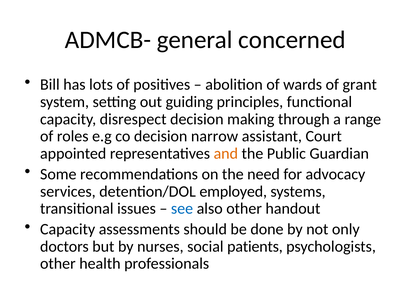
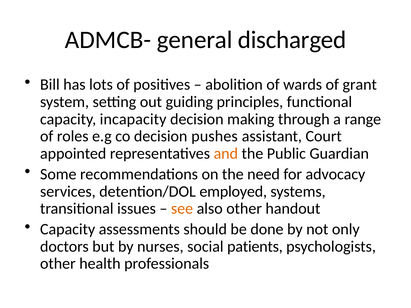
concerned: concerned -> discharged (292, 40)
disrespect: disrespect -> incapacity (133, 119)
narrow: narrow -> pushes (214, 136)
see colour: blue -> orange (182, 209)
